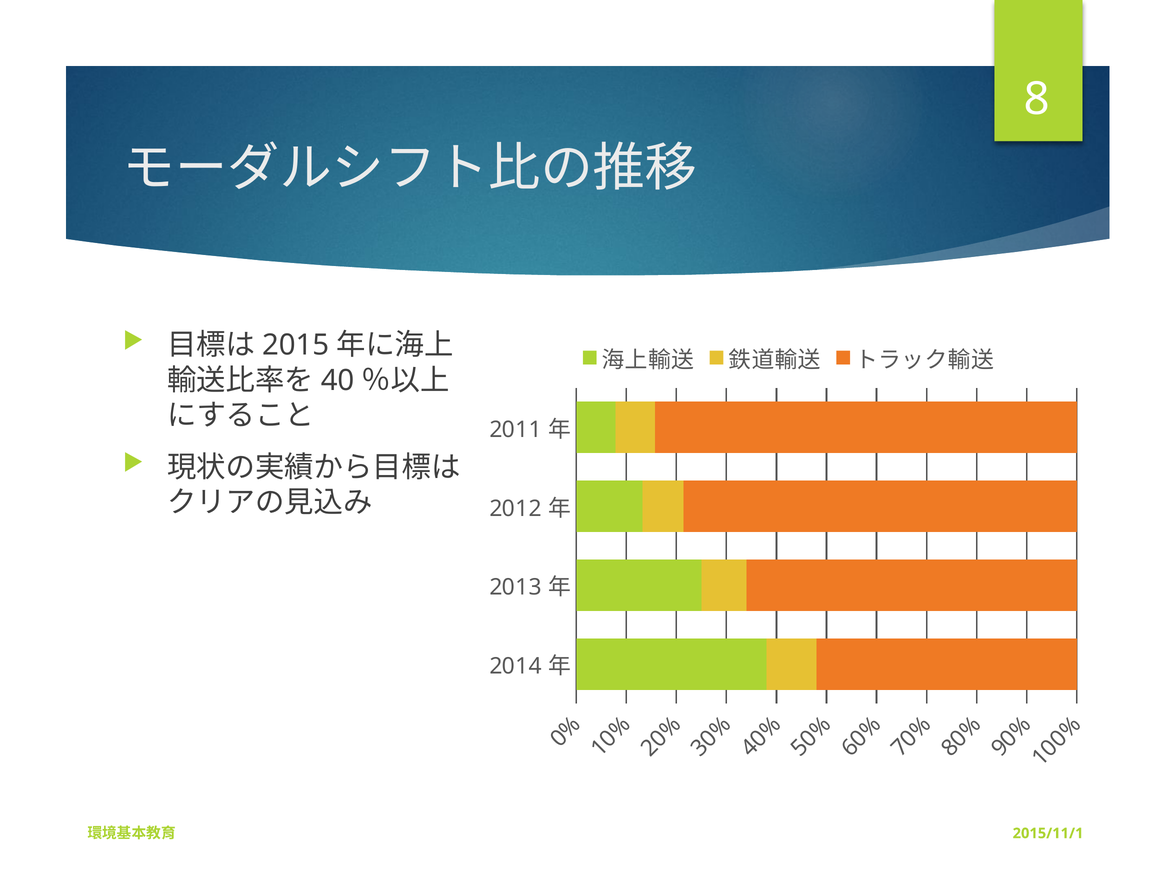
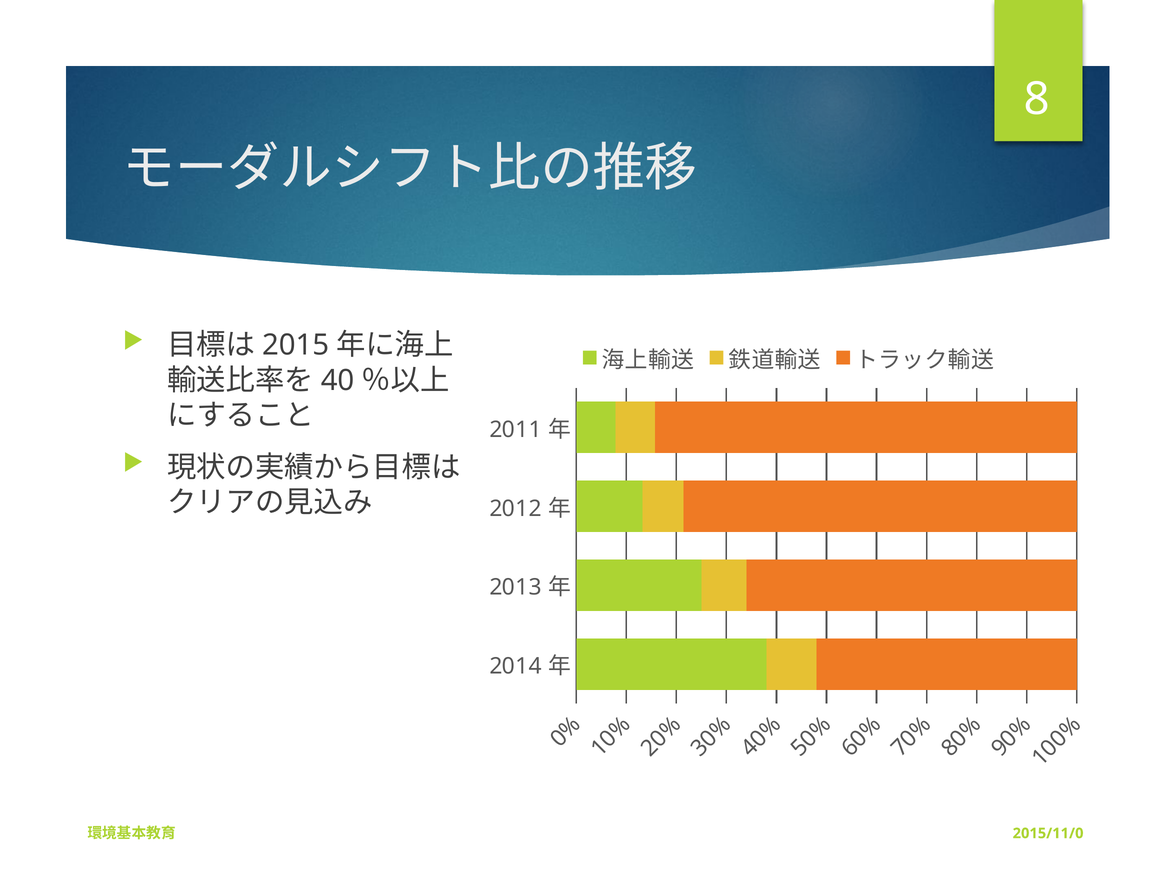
2015/11/1: 2015/11/1 -> 2015/11/0 (1048, 833)
